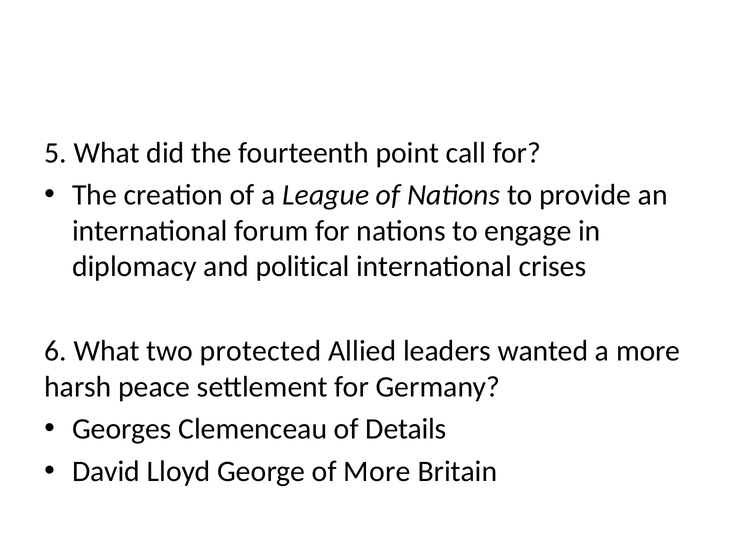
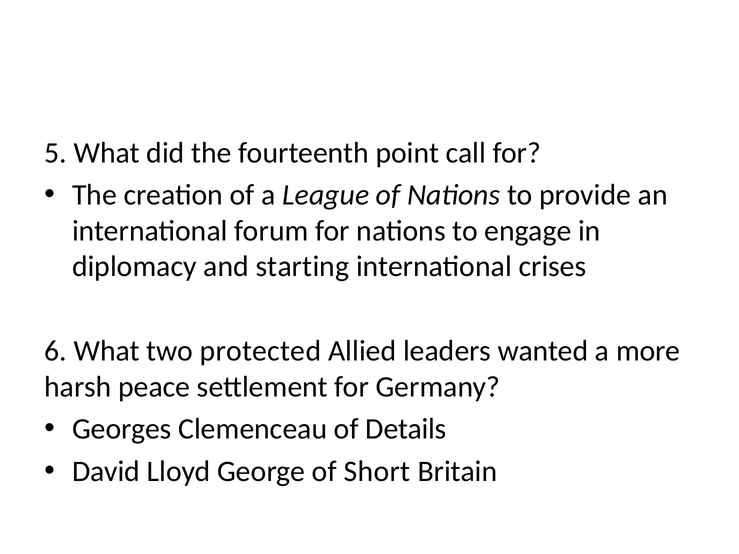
political: political -> starting (302, 267)
of More: More -> Short (377, 472)
